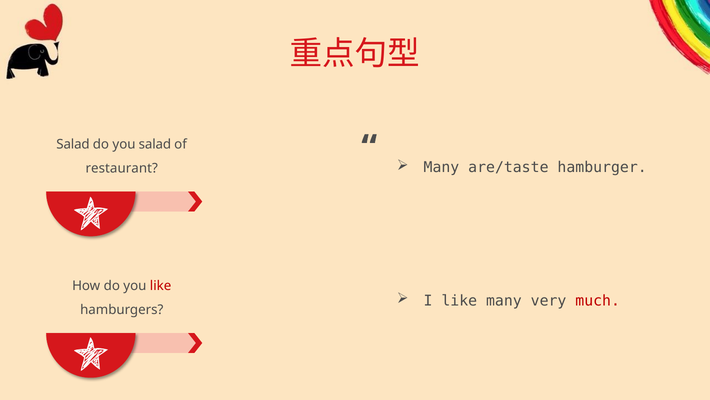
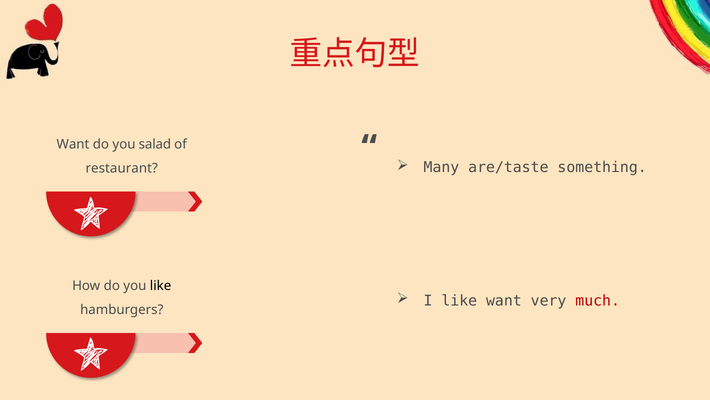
Salad: Salad -> Want (73, 144)
hamburger: hamburger -> something (602, 167)
like colour: red -> black (161, 285)
like many: many -> want (504, 300)
